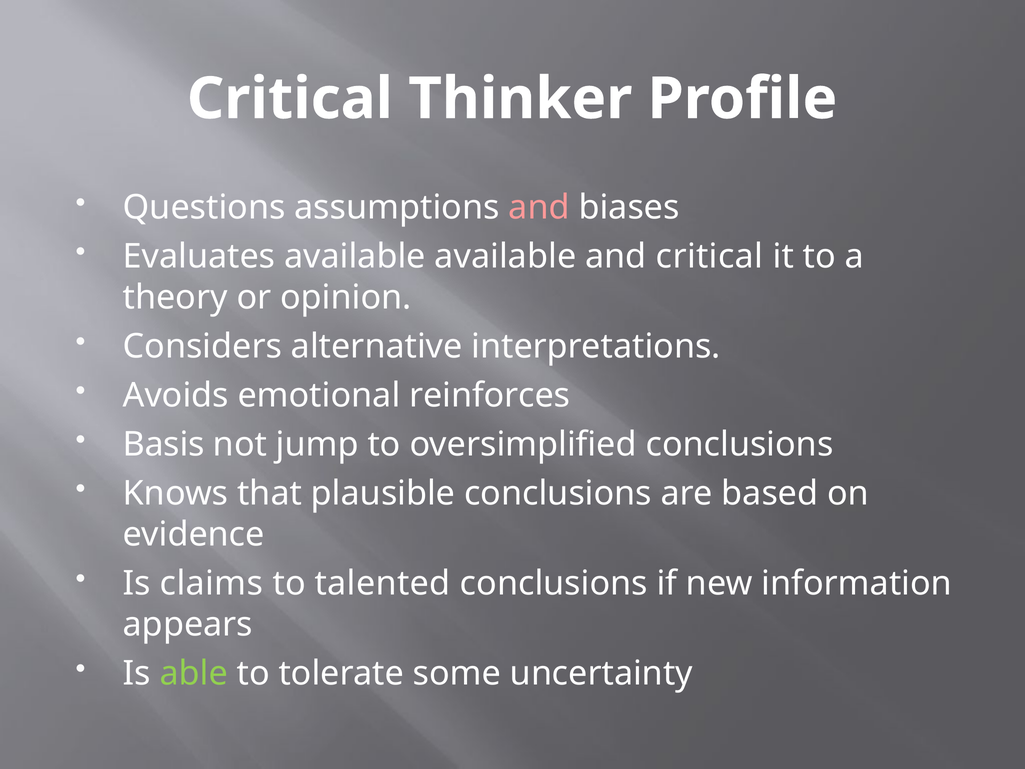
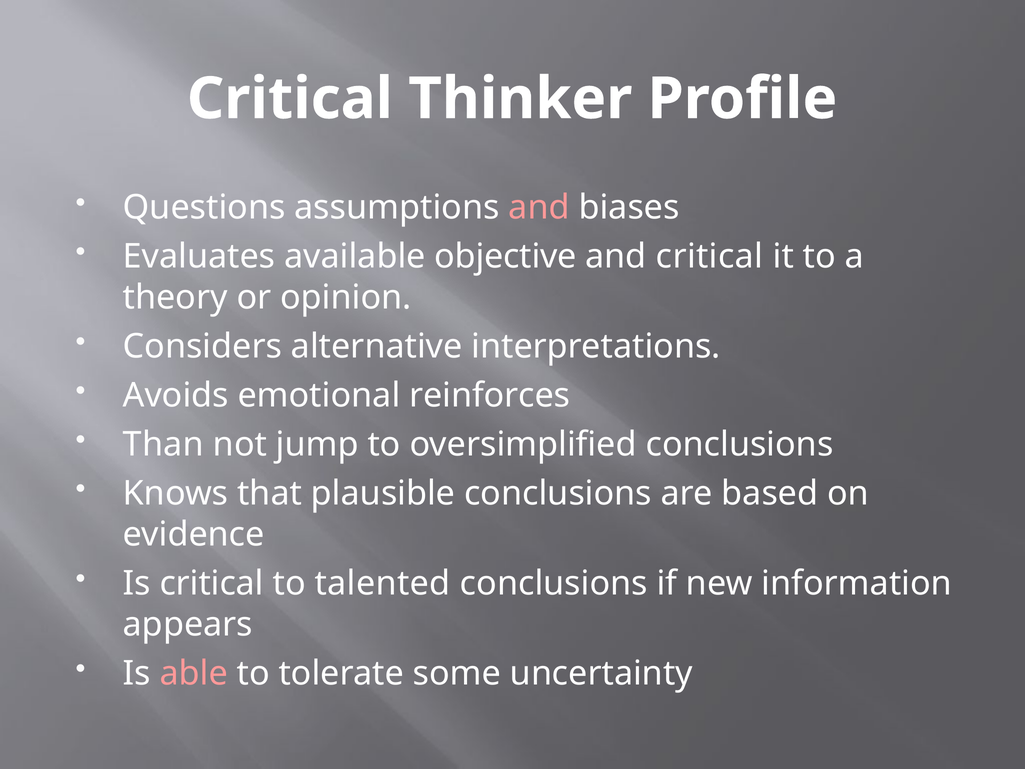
available available: available -> objective (506, 256)
Basis: Basis -> Than (163, 444)
Is claims: claims -> critical (212, 583)
able colour: light green -> pink (194, 673)
